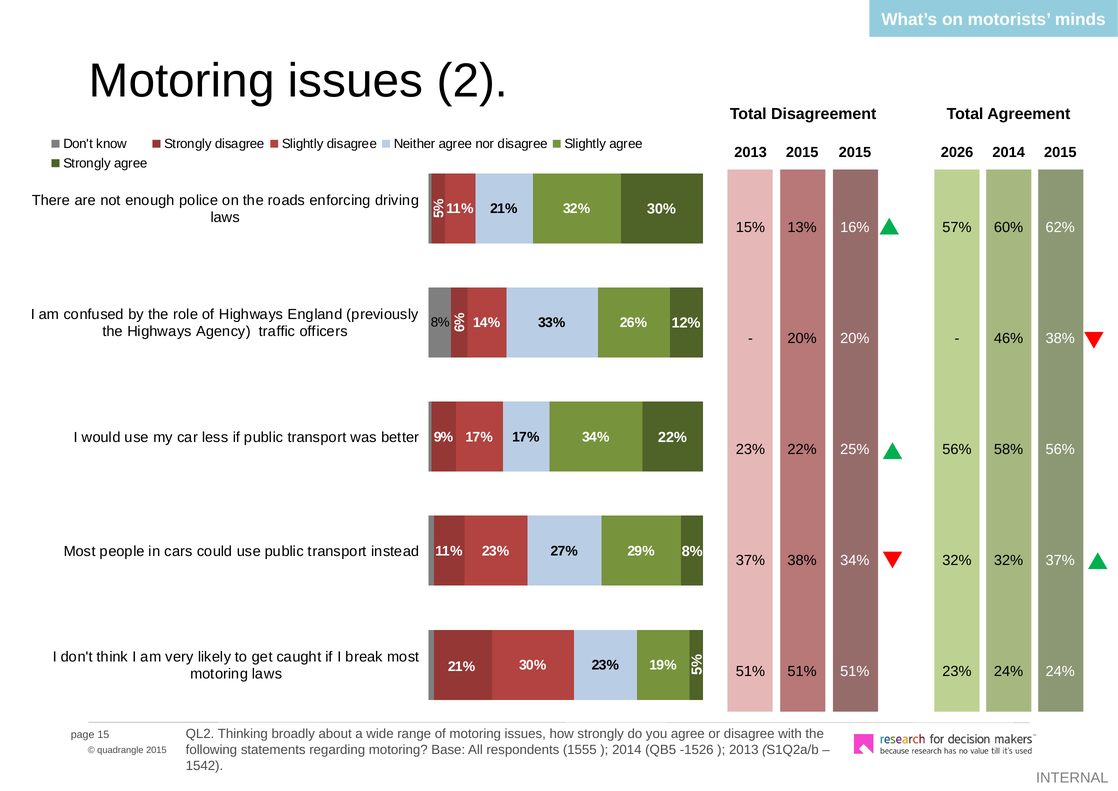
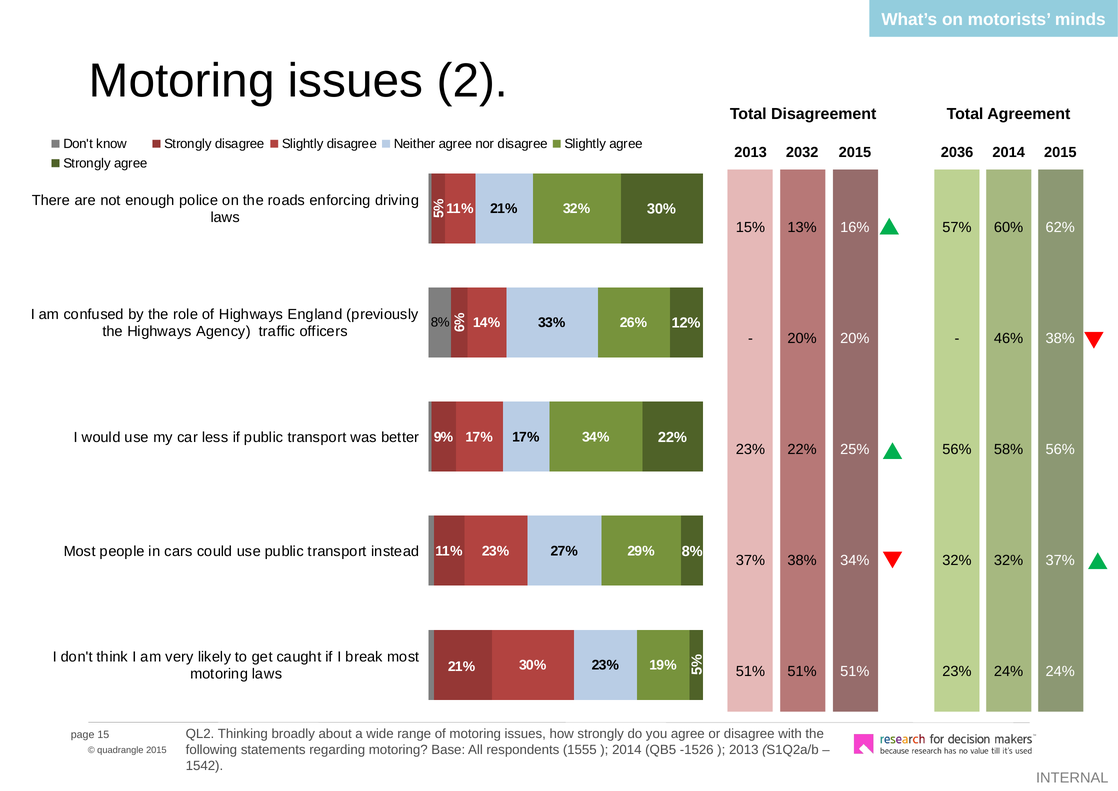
2013 2015: 2015 -> 2032 (802, 152)
2026: 2026 -> 2036 (957, 152)
